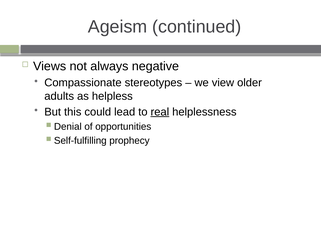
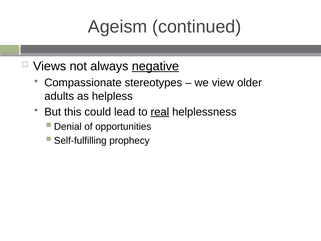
negative underline: none -> present (155, 66)
